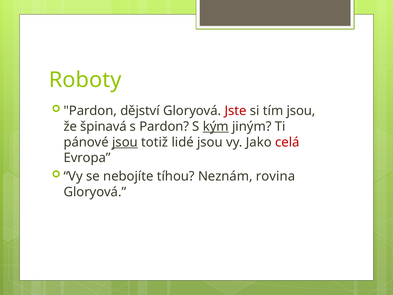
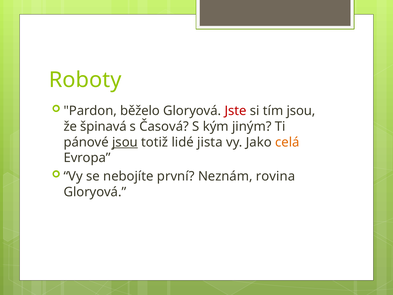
dějství: dějství -> běželo (140, 111)
s Pardon: Pardon -> Časová (164, 126)
kým underline: present -> none (216, 126)
lidé jsou: jsou -> jista (210, 142)
celá colour: red -> orange (287, 142)
tíhou: tíhou -> první (176, 176)
